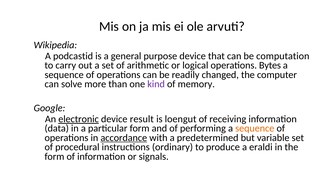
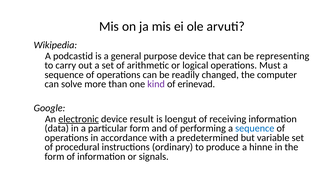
computation: computation -> representing (283, 56)
Bytes: Bytes -> Must (270, 65)
memory: memory -> erinevad (196, 84)
sequence colour: orange -> blue (255, 129)
accordance underline: present -> none (124, 138)
eraldi: eraldi -> hinne (261, 147)
